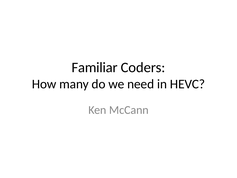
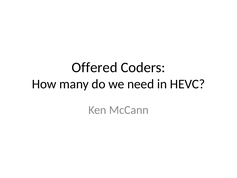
Familiar: Familiar -> Offered (95, 67)
